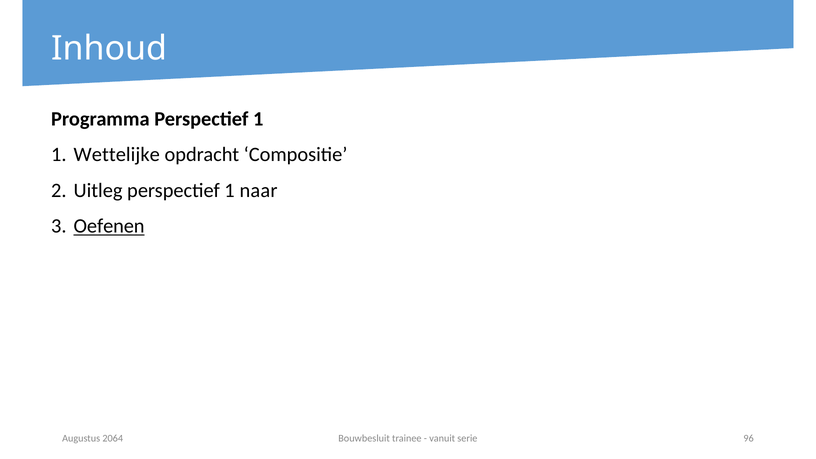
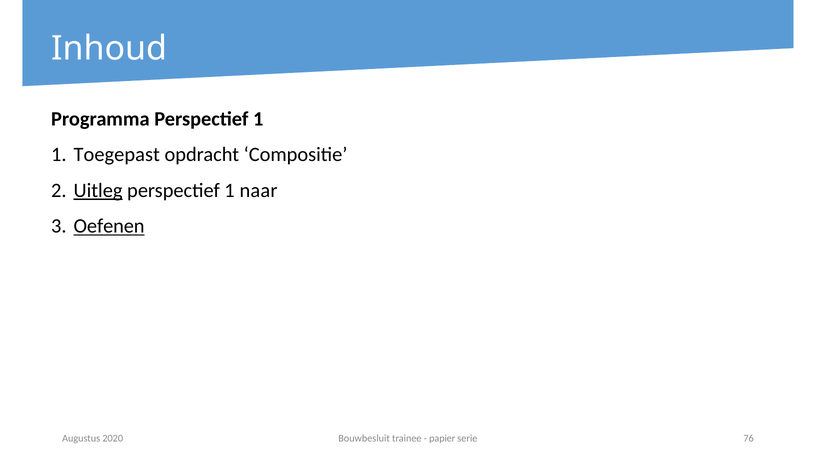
Wettelijke: Wettelijke -> Toegepast (117, 155)
Uitleg underline: none -> present (98, 190)
vanuit: vanuit -> papier (442, 438)
96: 96 -> 76 (749, 438)
2064: 2064 -> 2020 (113, 438)
